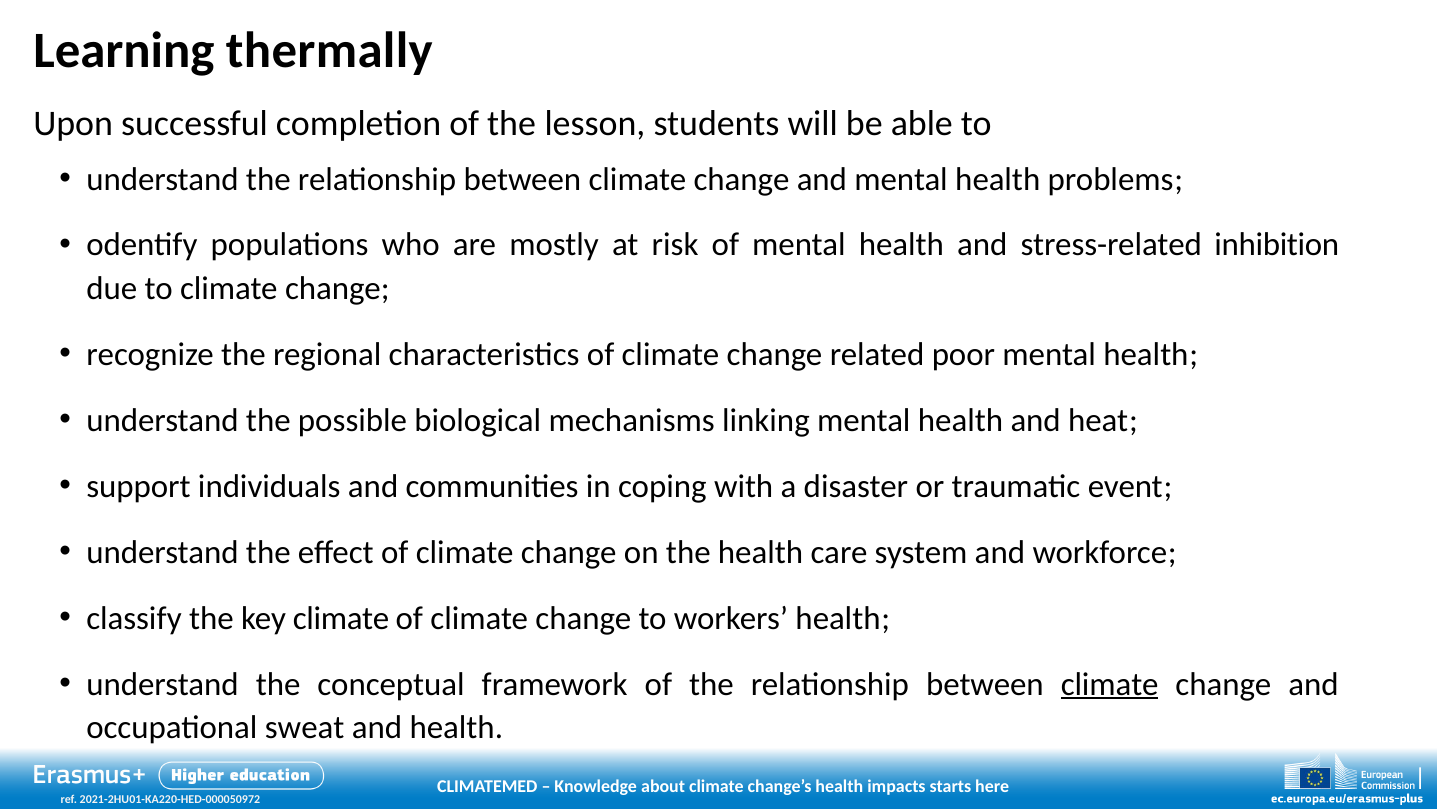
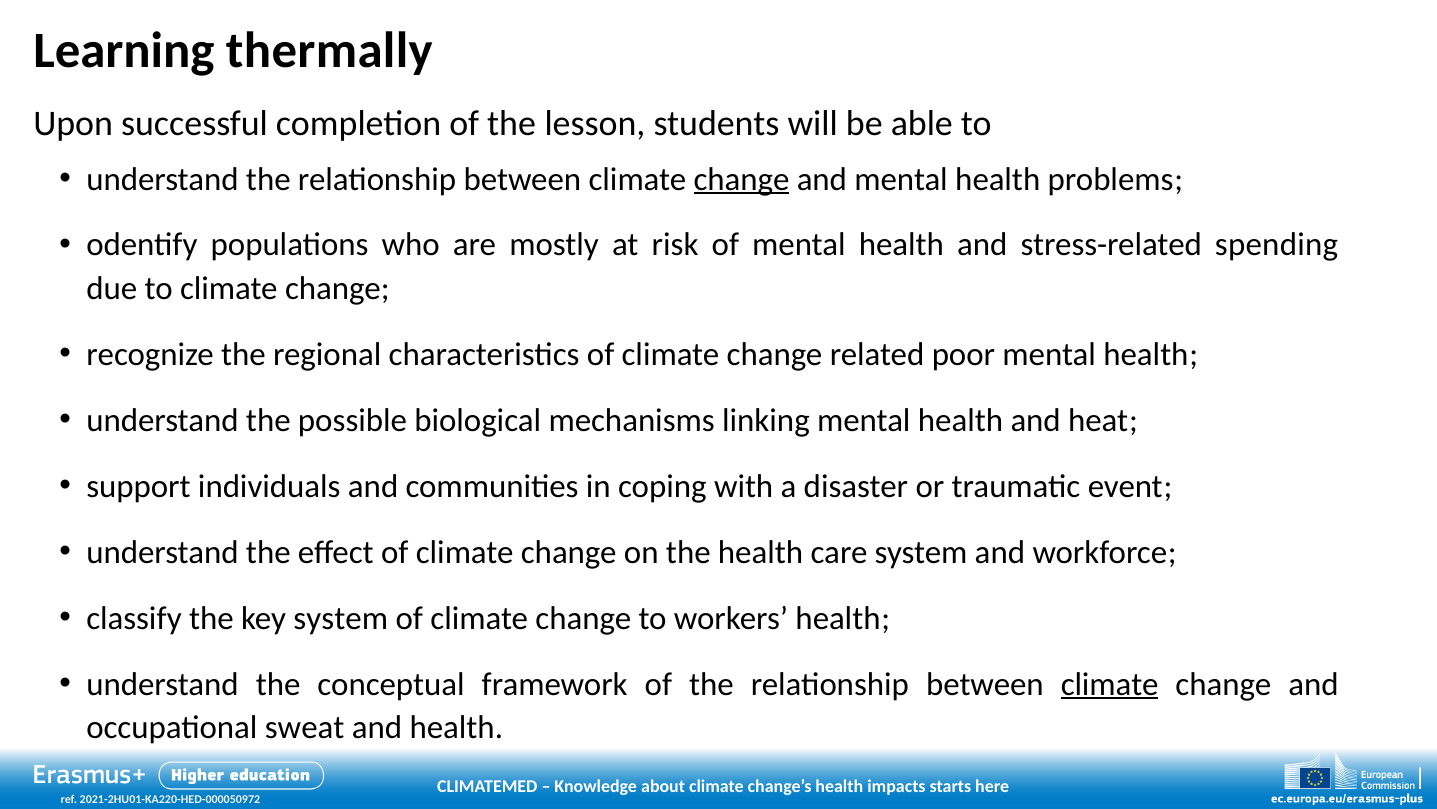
change underline: none -> present (742, 179)
inhibition: inhibition -> spending (1277, 245)
key climate: climate -> system (341, 618)
